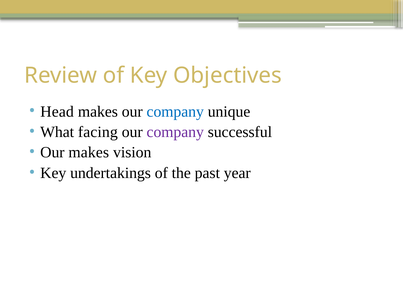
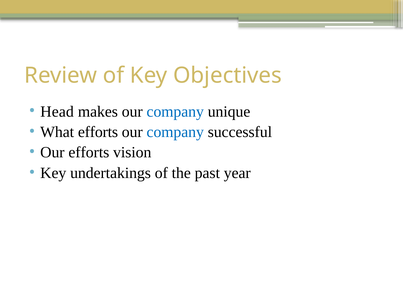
What facing: facing -> efforts (98, 132)
company colour: purple -> blue (175, 132)
Our makes: makes -> efforts (89, 153)
